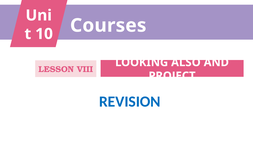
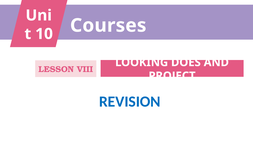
ALSO: ALSO -> DOES (186, 63)
